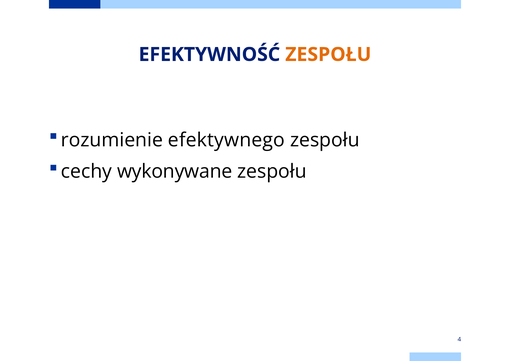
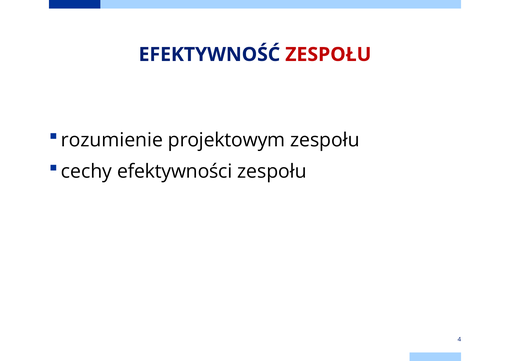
ZESPOŁU colour: orange -> red (328, 54)
efektywnego: efektywnego -> projektowym (227, 140)
wykonywane: wykonywane -> efektywności (175, 171)
